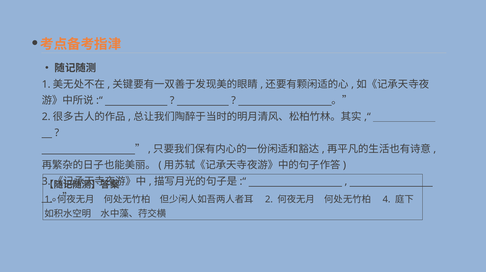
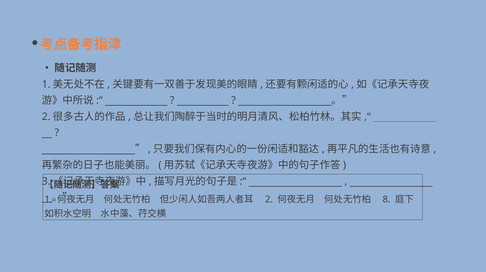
4: 4 -> 8 (387, 200)
